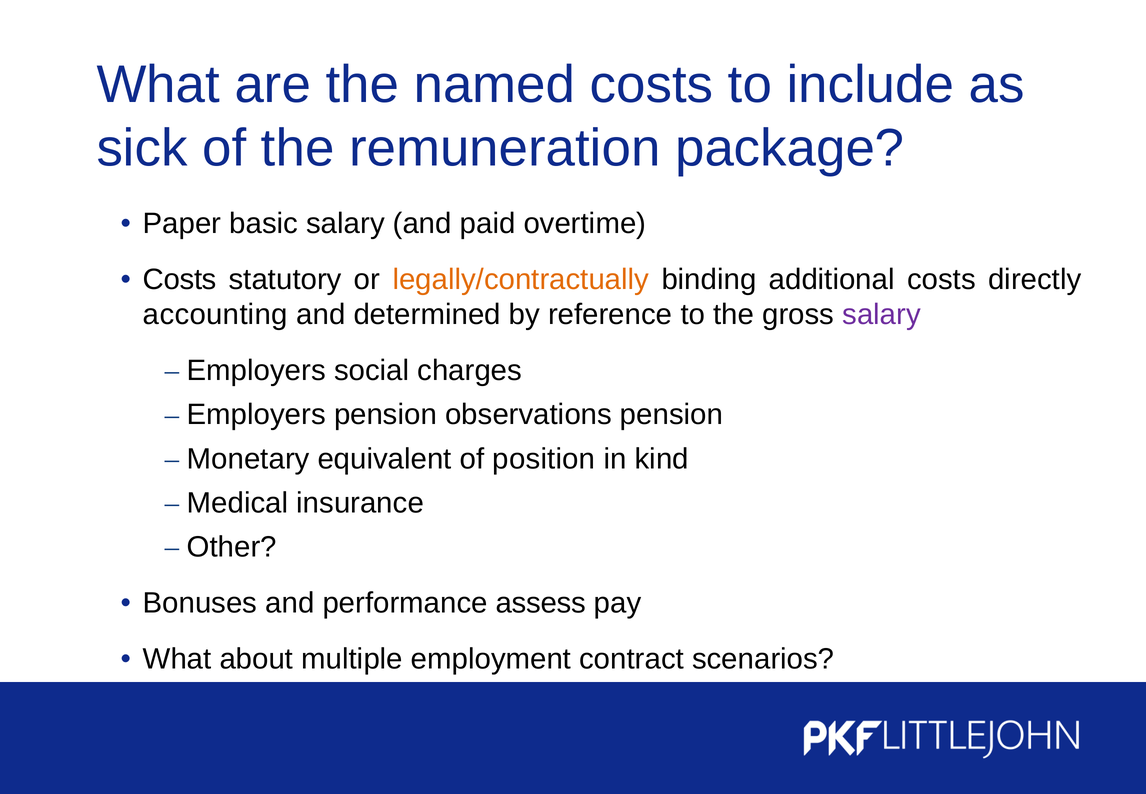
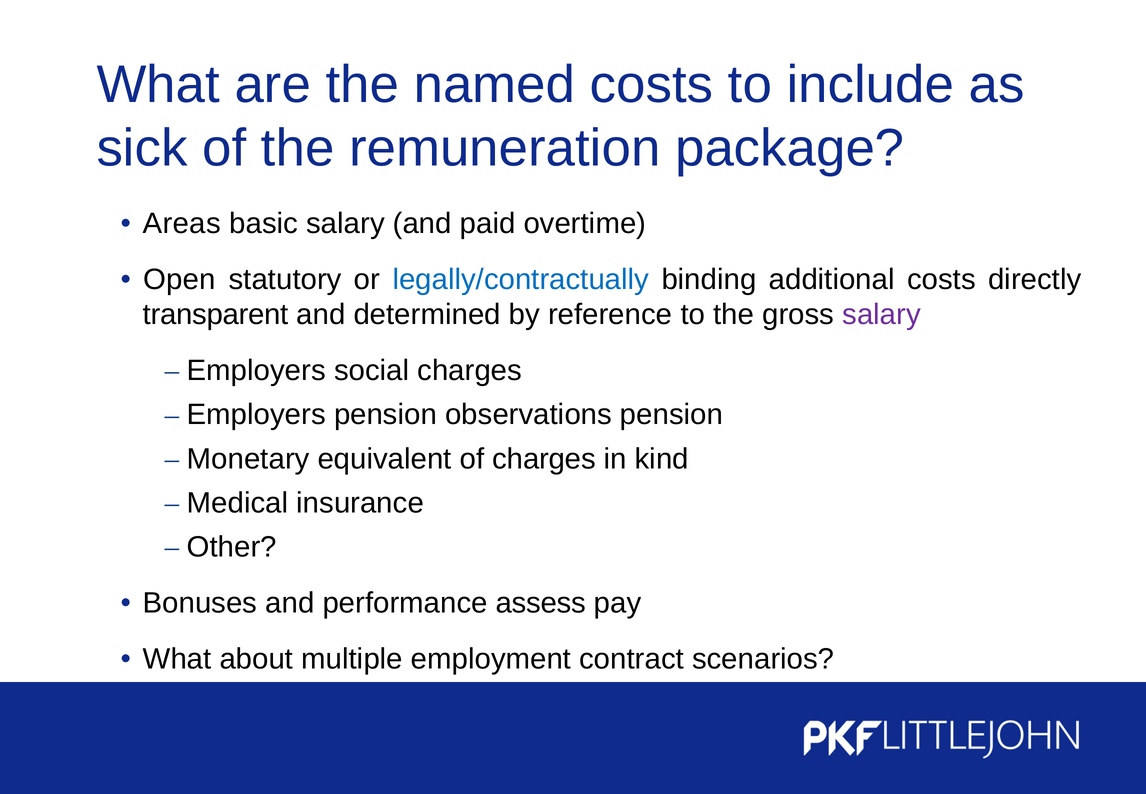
Paper: Paper -> Areas (182, 223)
Costs: Costs -> Open (179, 279)
legally/contractually colour: orange -> blue (521, 279)
accounting: accounting -> transparent (216, 314)
of position: position -> charges (544, 458)
